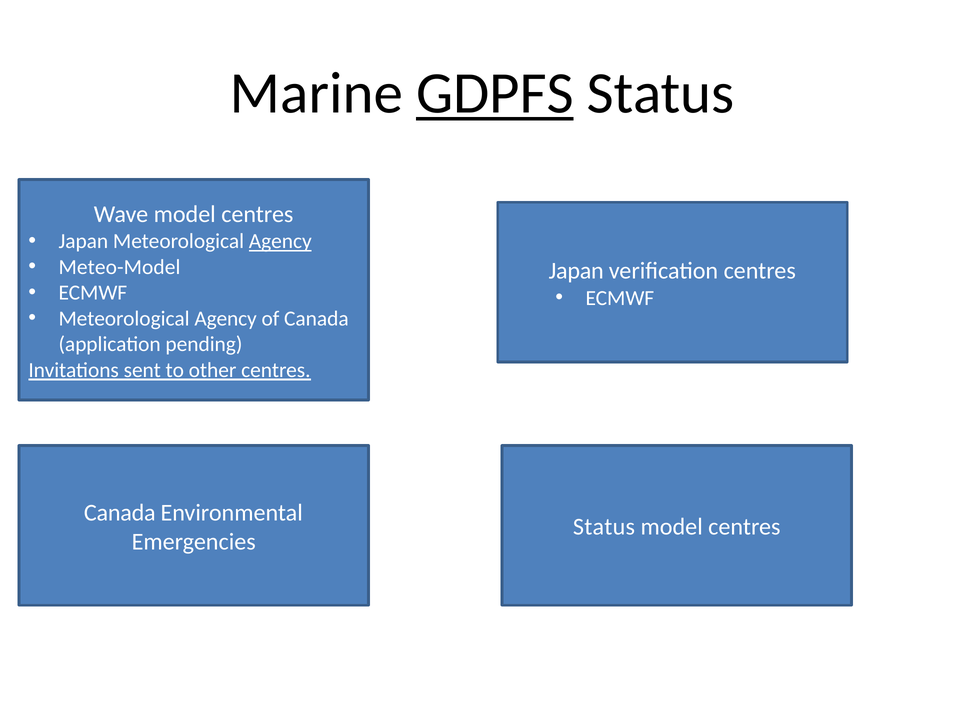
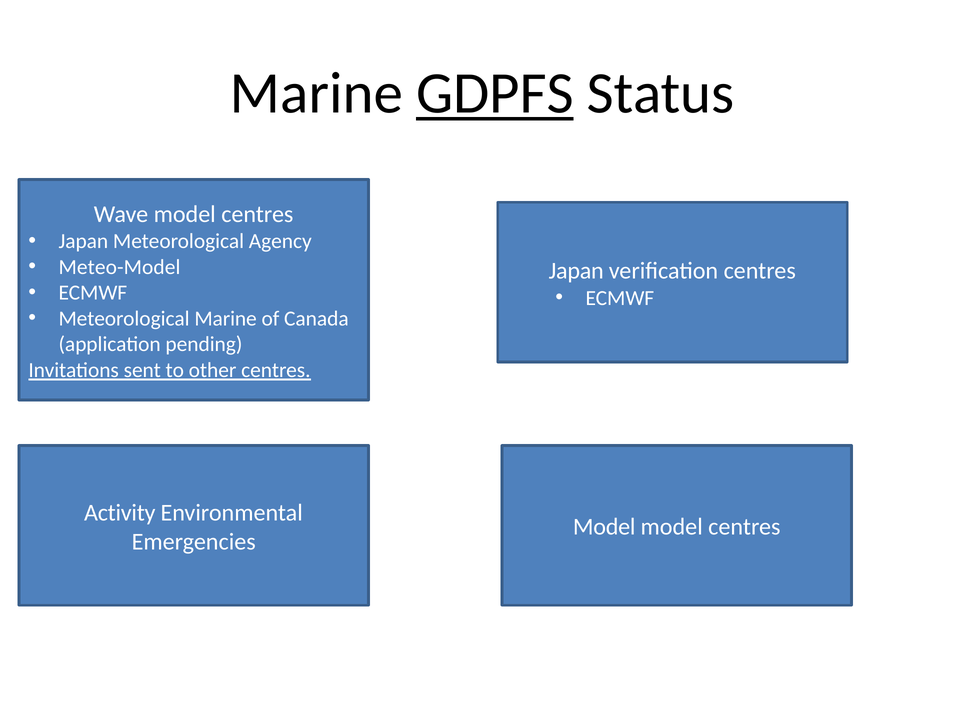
Agency underline: present -> none (280, 241)
Agency: Agency -> Marine (226, 318)
Canada: Canada -> Activity (120, 512)
Status: Status -> Model (604, 527)
